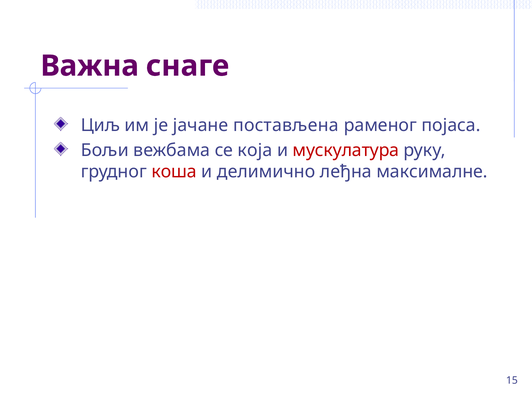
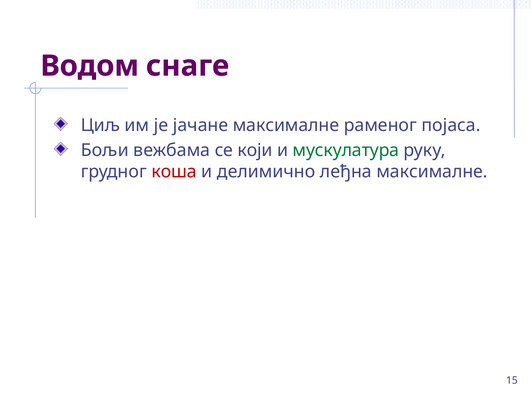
Важна: Важна -> Водом (90, 66)
јачане постављена: постављена -> максималне (286, 125)
која: која -> који (255, 150)
мускулатура colour: red -> green (346, 150)
